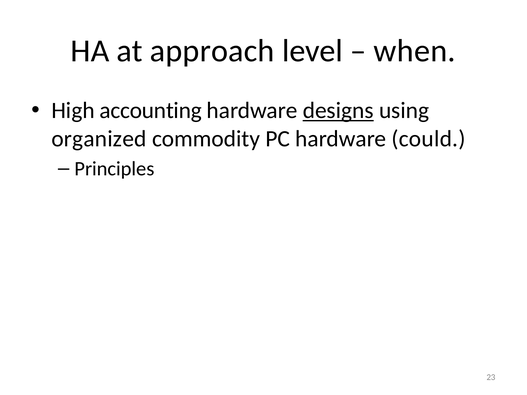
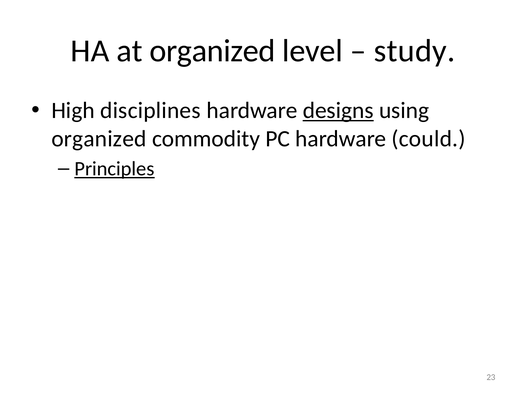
at approach: approach -> organized (212, 51)
when: when -> study (415, 51)
accounting: accounting -> disciplines (150, 111)
Principles underline: none -> present (114, 169)
